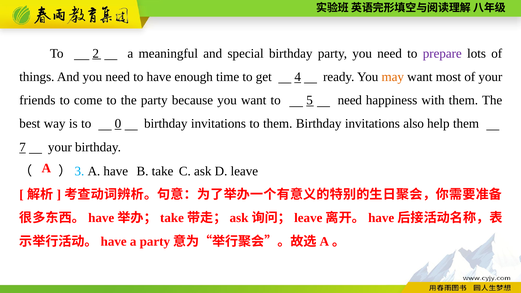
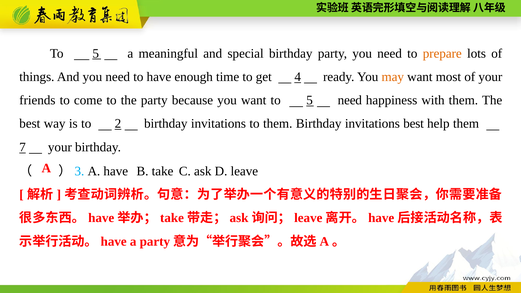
2: 2 -> 5 (96, 53)
prepare colour: purple -> orange (442, 53)
0: 0 -> 2 (118, 124)
invitations also: also -> best (414, 124)
